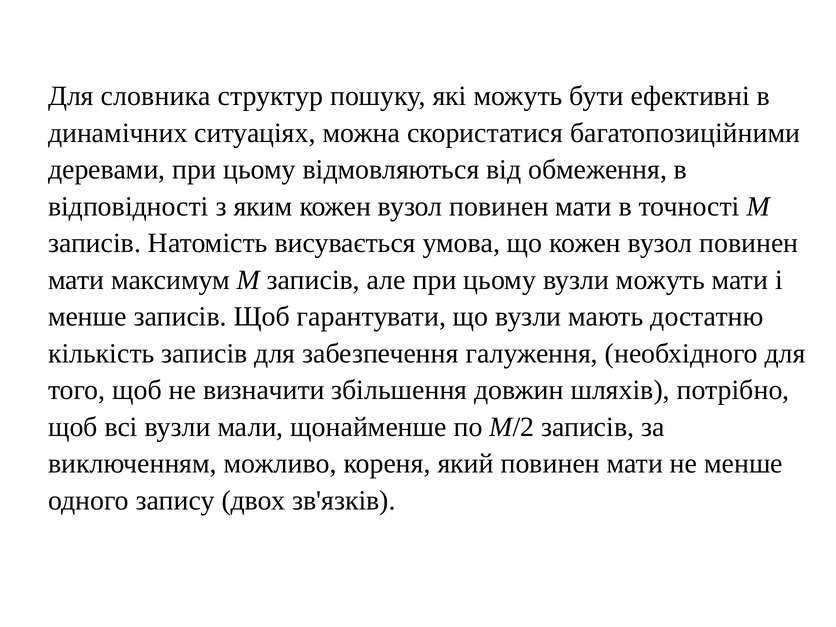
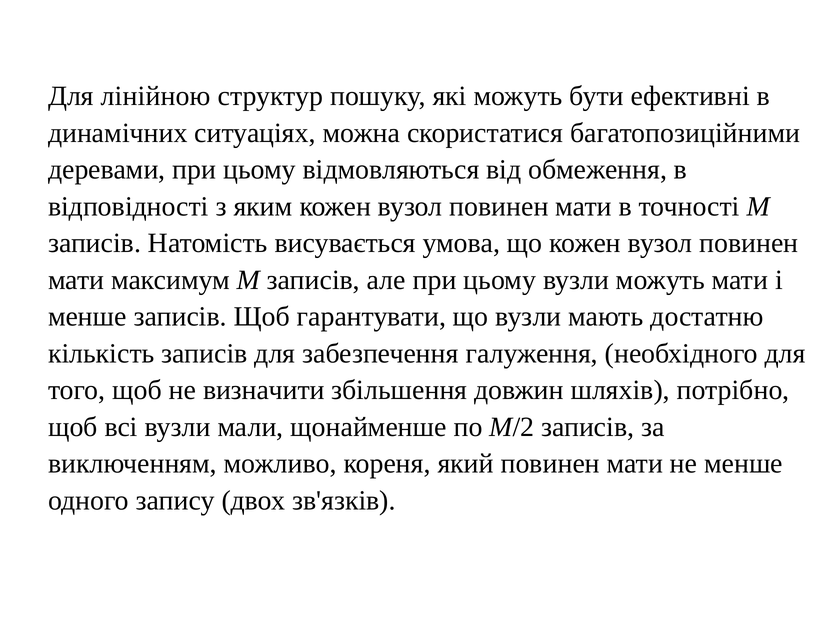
словника: словника -> лінійною (156, 96)
